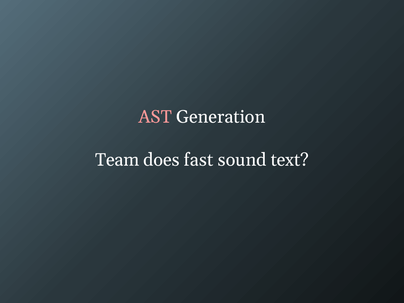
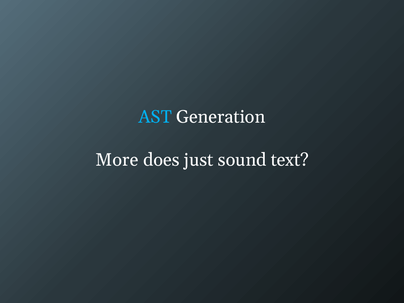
AST colour: pink -> light blue (155, 117)
Team: Team -> More (117, 160)
fast: fast -> just (199, 160)
